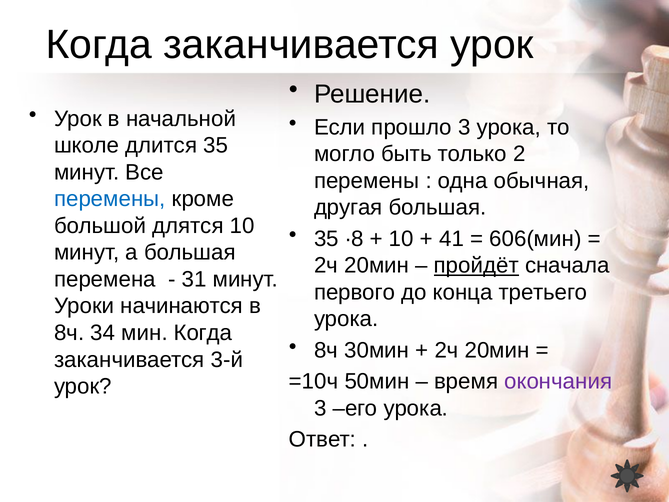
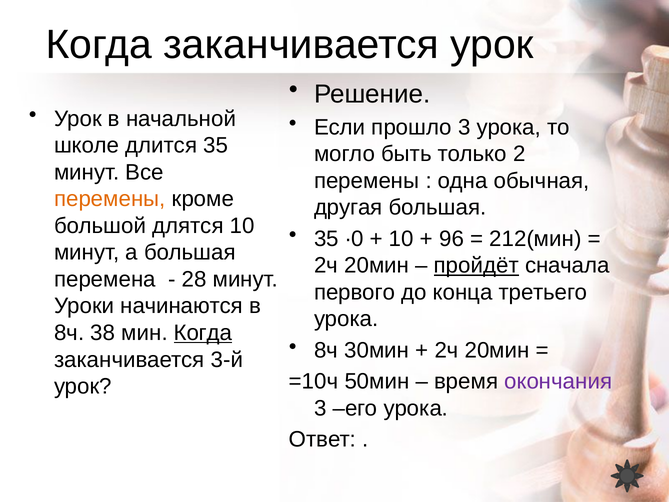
перемены colour: blue -> orange (110, 199)
∙8: ∙8 -> ∙0 (354, 239)
41: 41 -> 96 (452, 239)
606(мин: 606(мин -> 212(мин (535, 239)
31: 31 -> 28 (194, 279)
34: 34 -> 38 (103, 333)
Когда underline: none -> present (203, 333)
